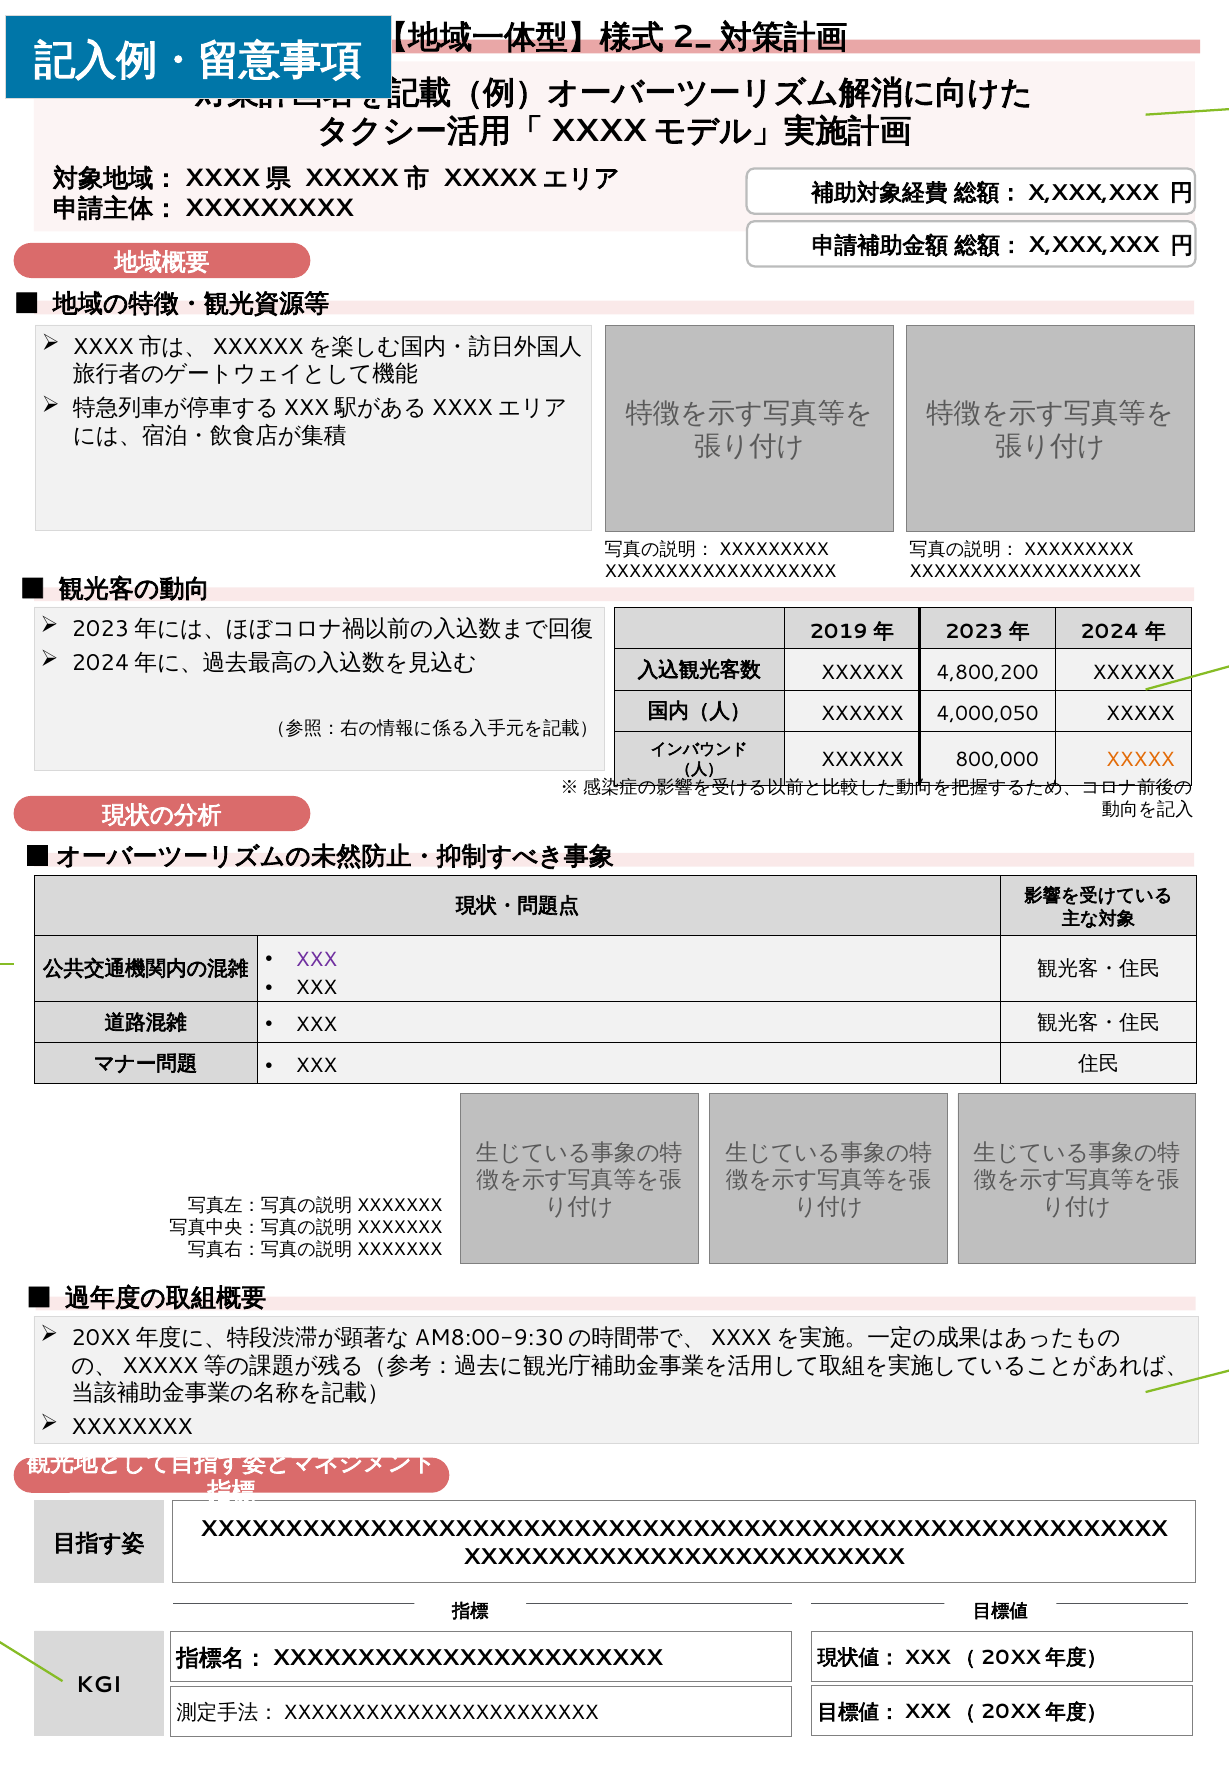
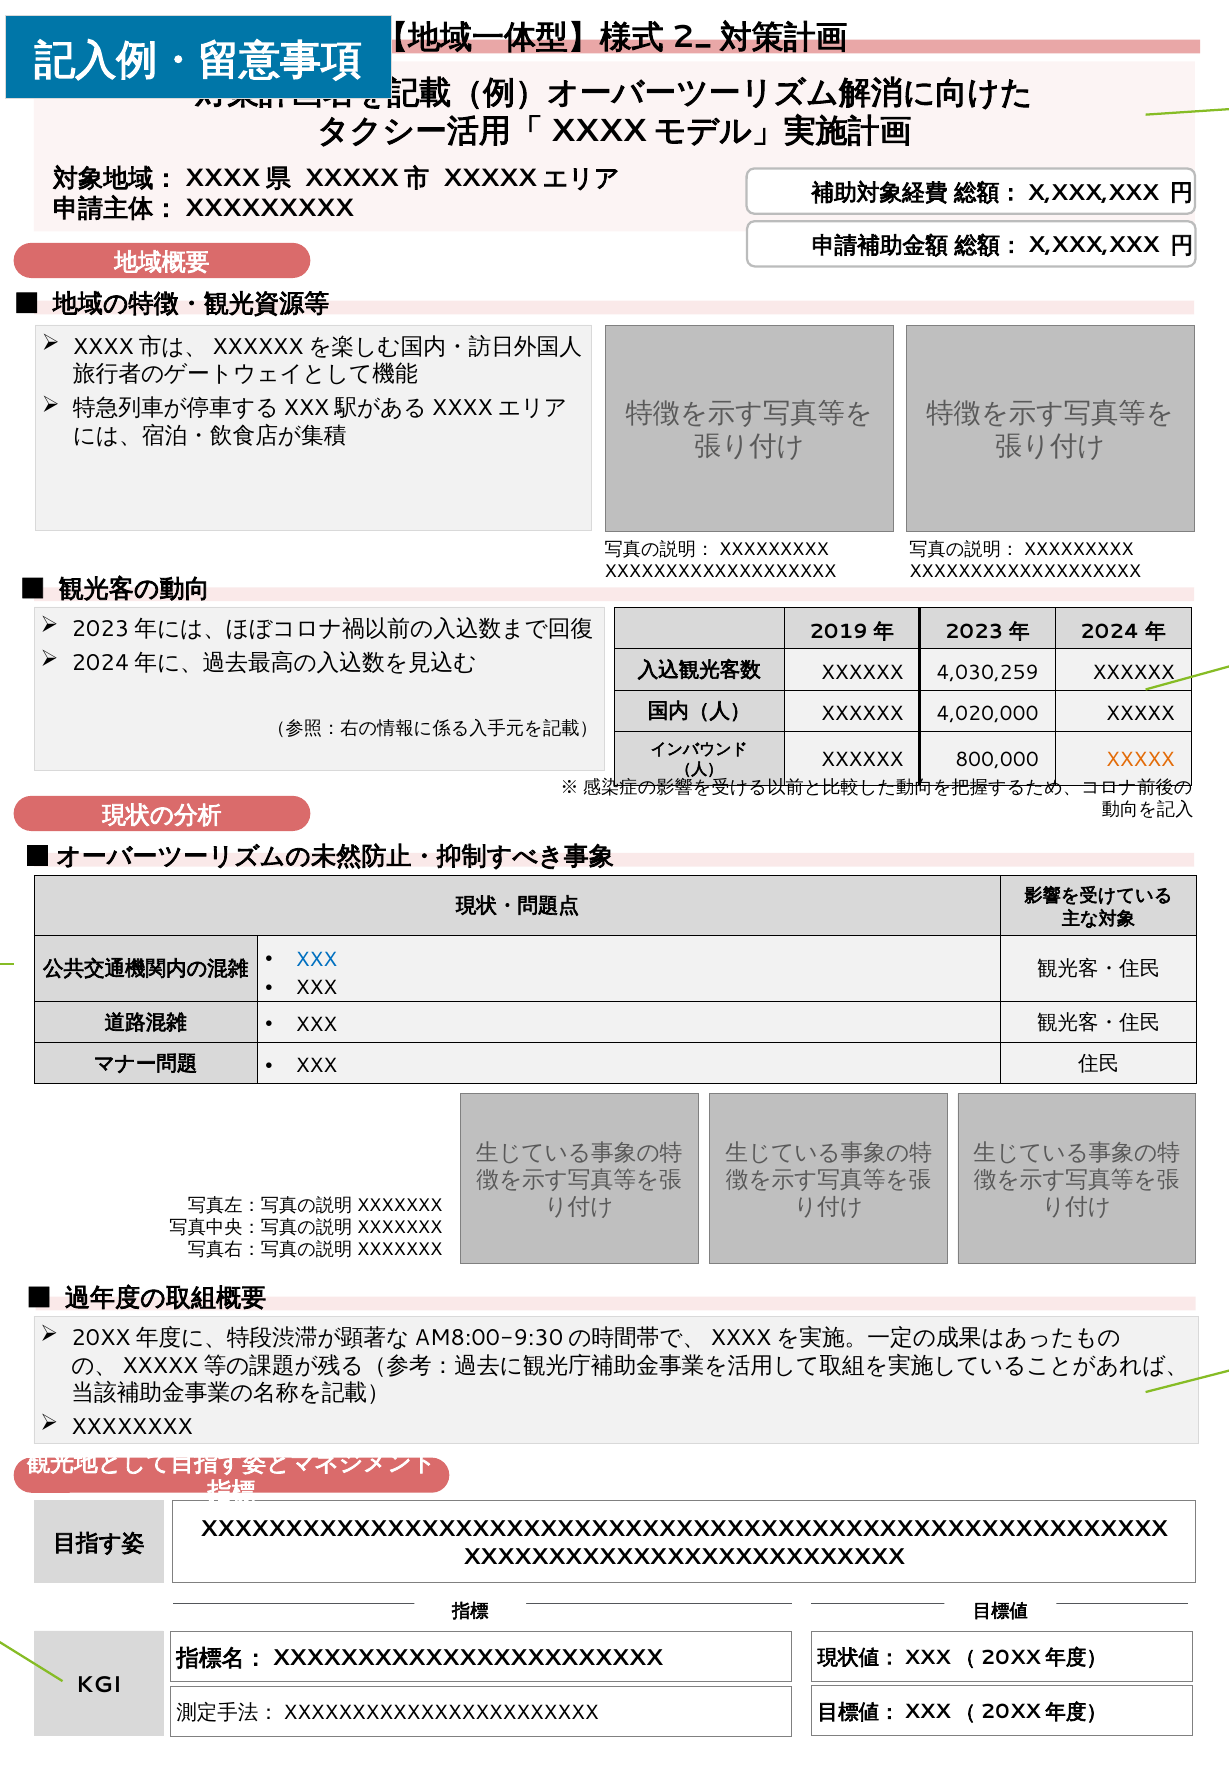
4,800,200: 4,800,200 -> 4,030,259 (988, 672)
4,000,050: 4,000,050 -> 4,020,000 (988, 713)
XXX colour: purple -> blue (317, 959)
